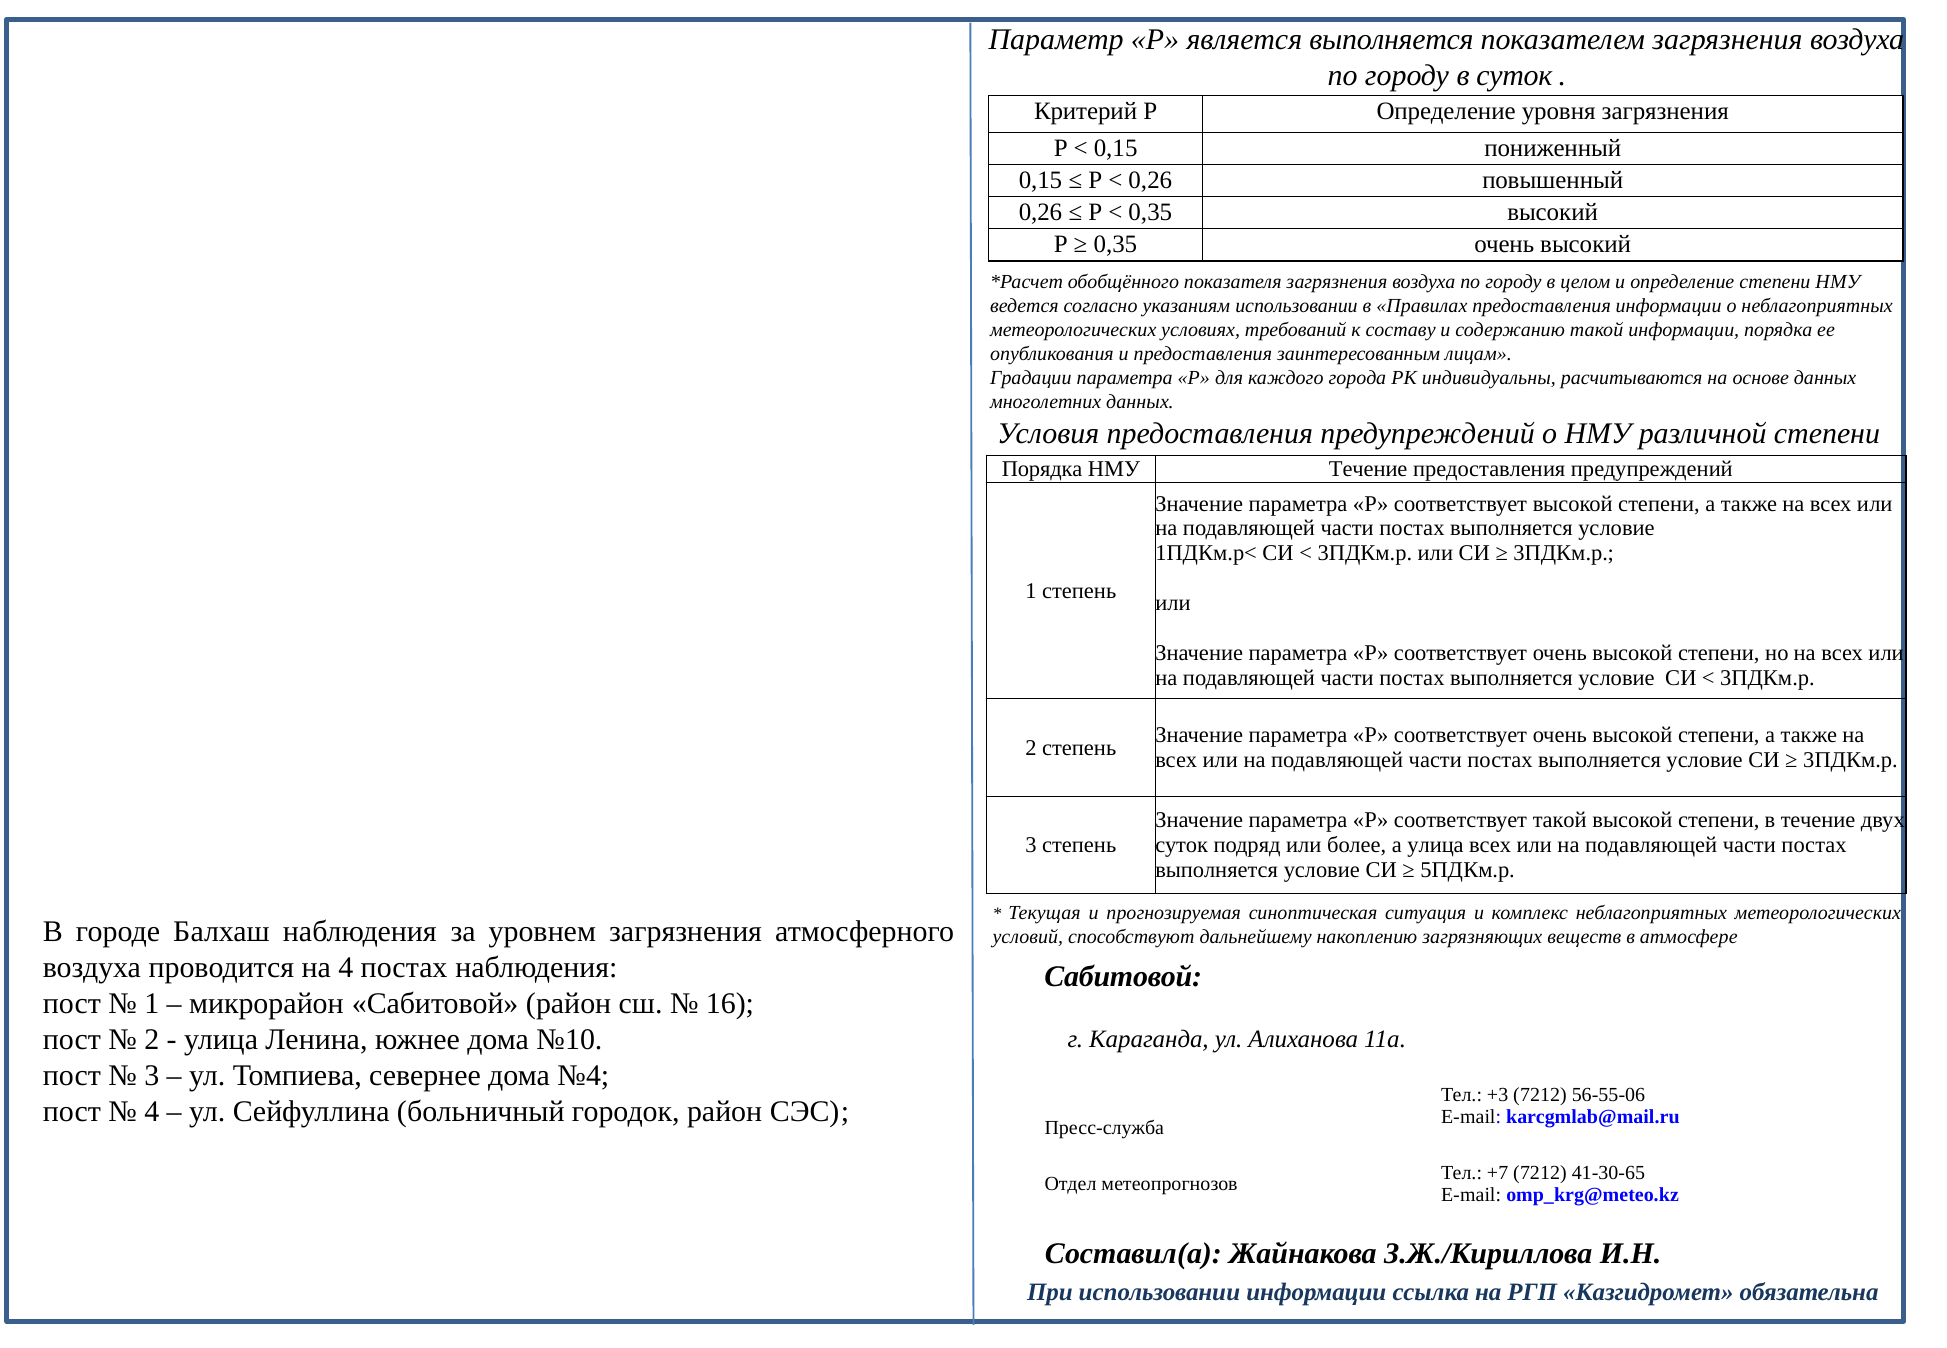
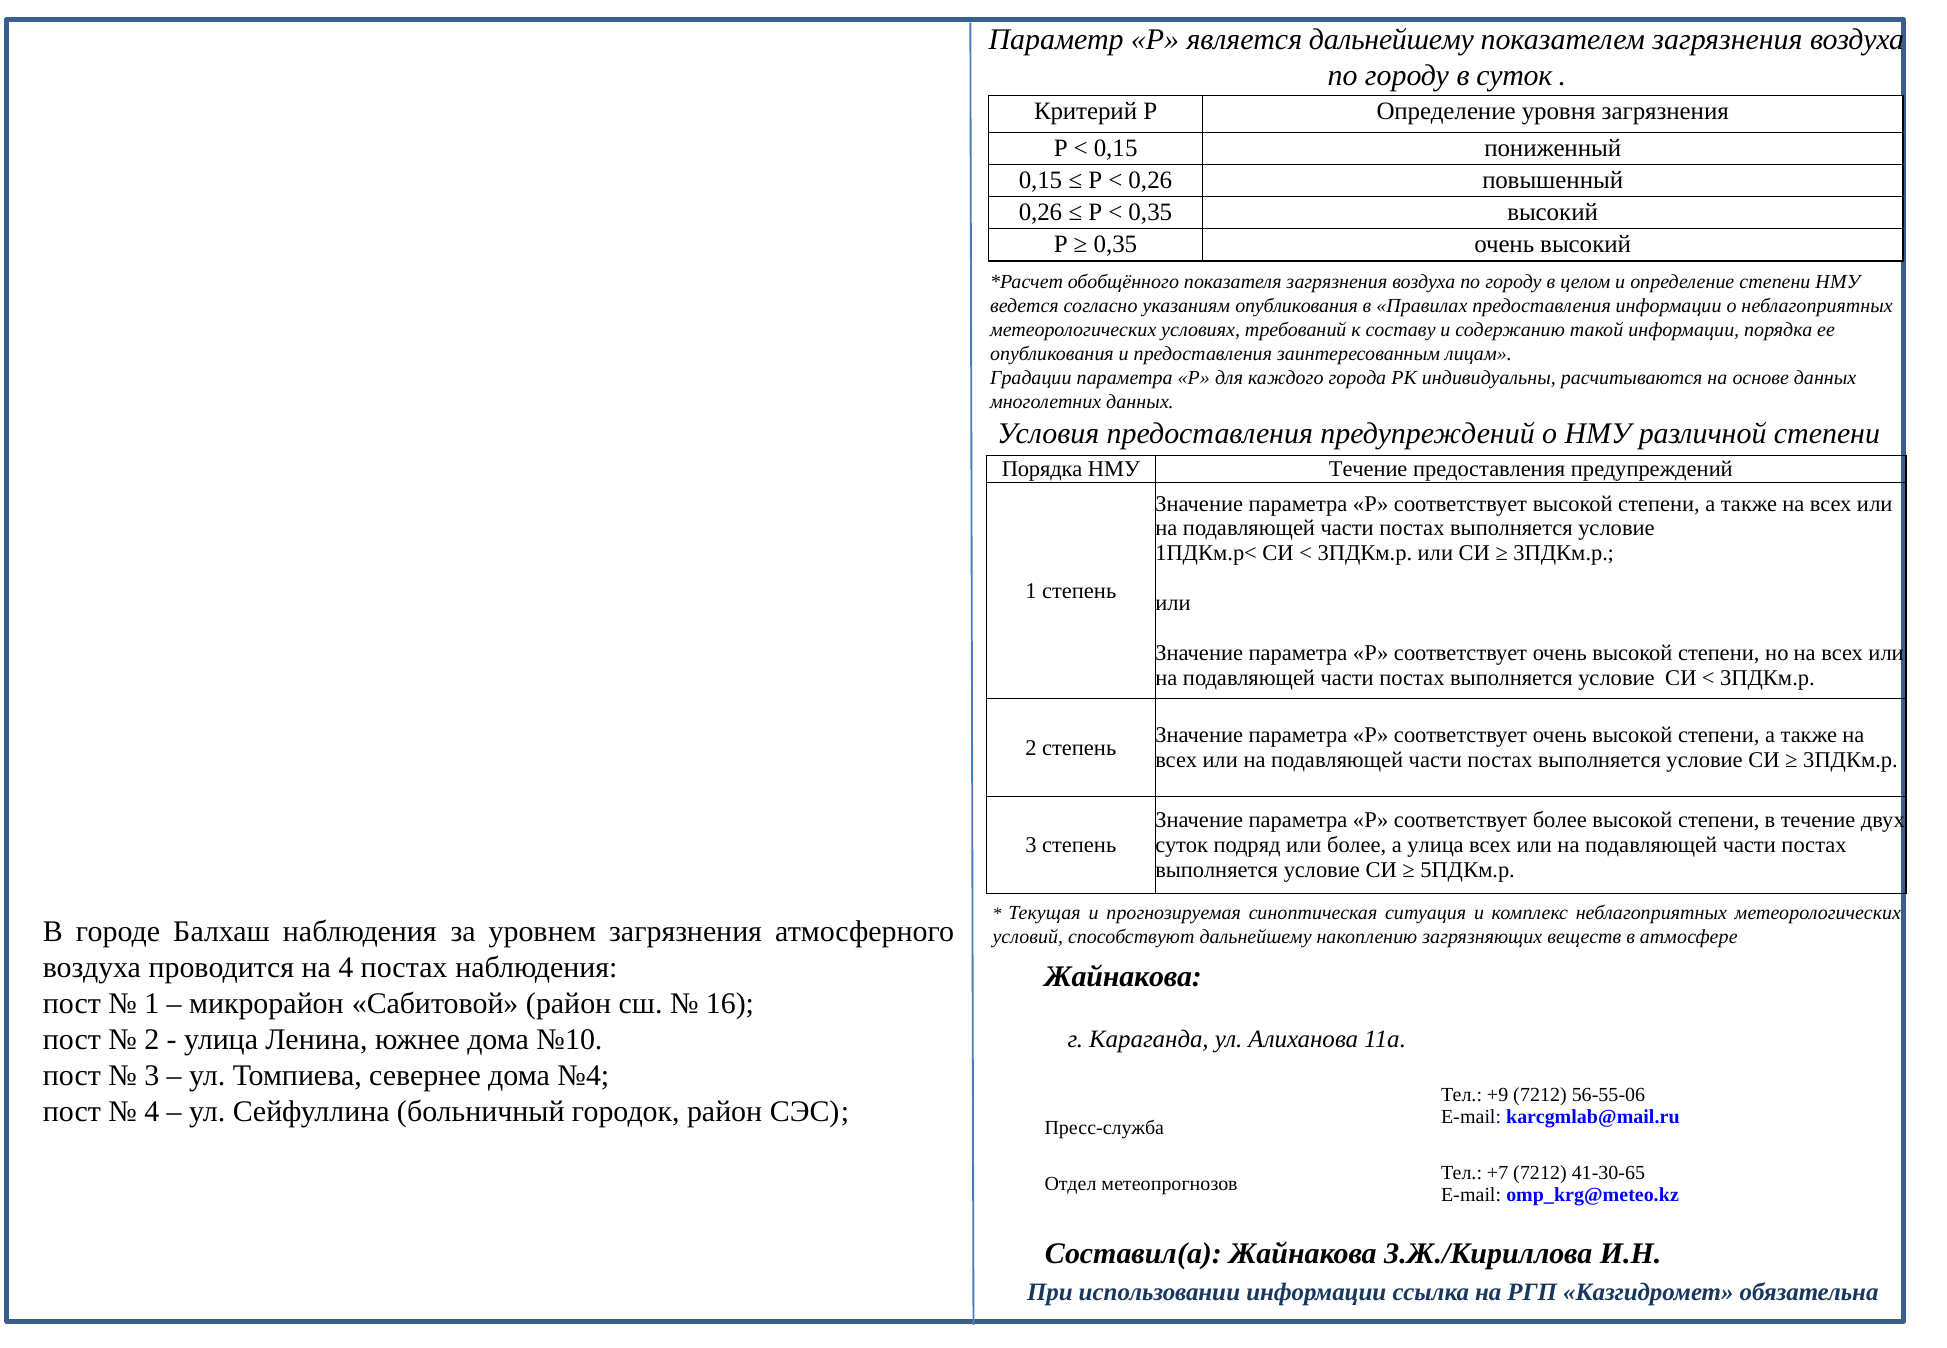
является выполняется: выполняется -> дальнейшему (1391, 39)
указаниям использовании: использовании -> опубликования (1297, 306)
соответствует такой: такой -> более (1560, 820)
Сабитовой: Сабитовой -> Жайнакова (1123, 977)
+3: +3 -> +9 (1498, 1095)
